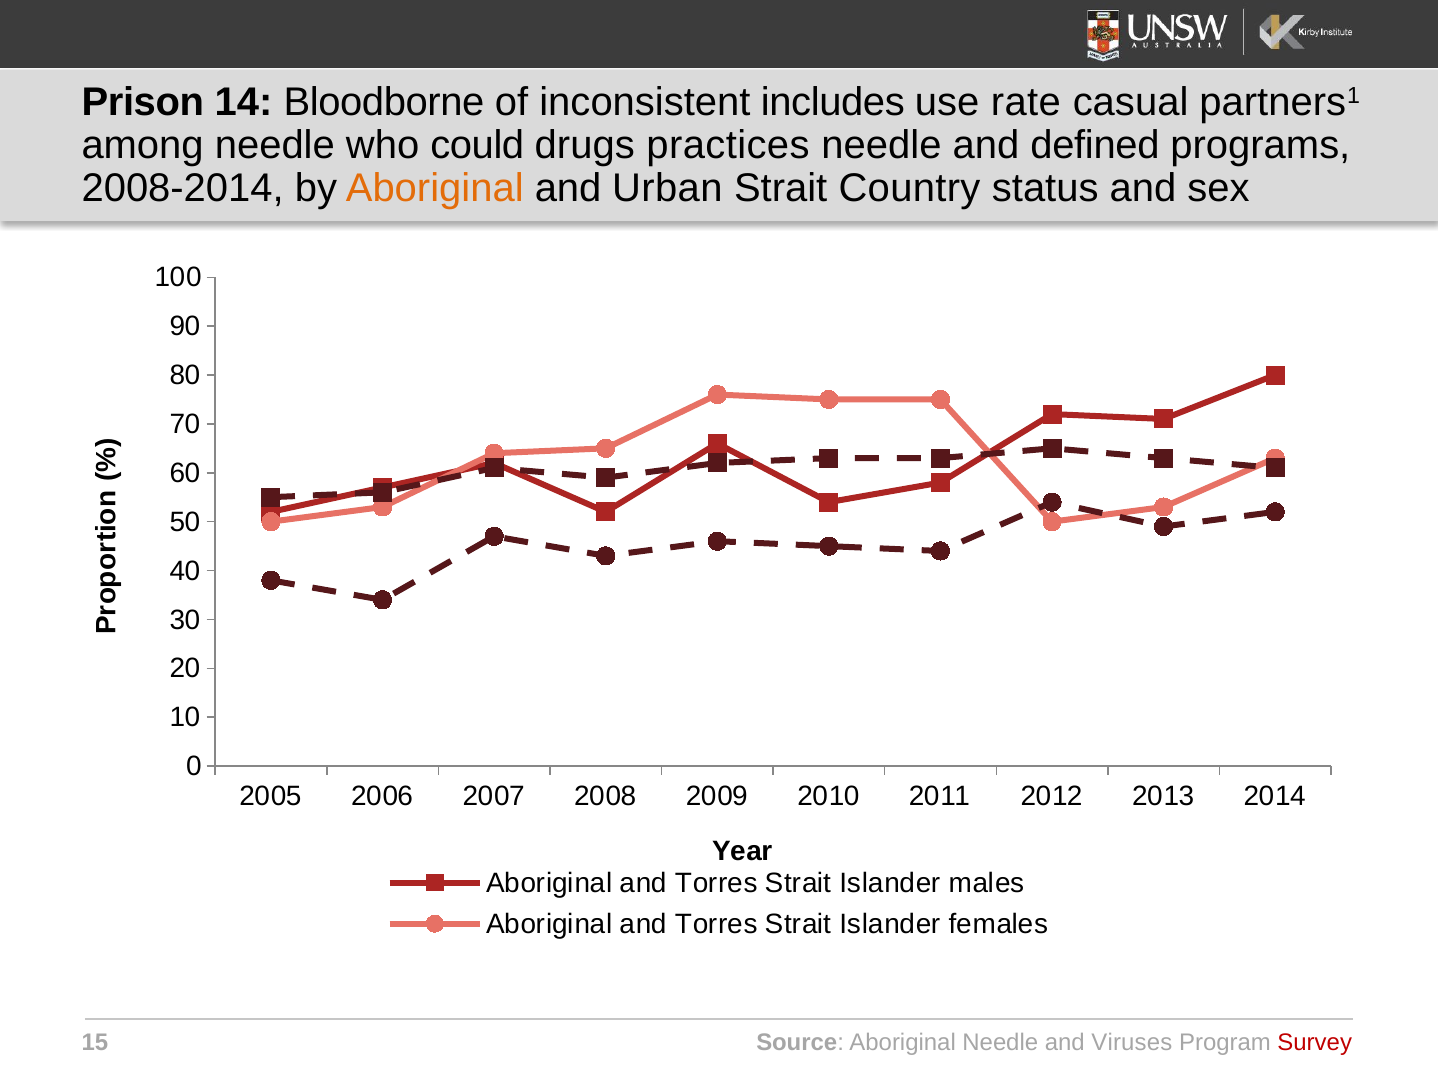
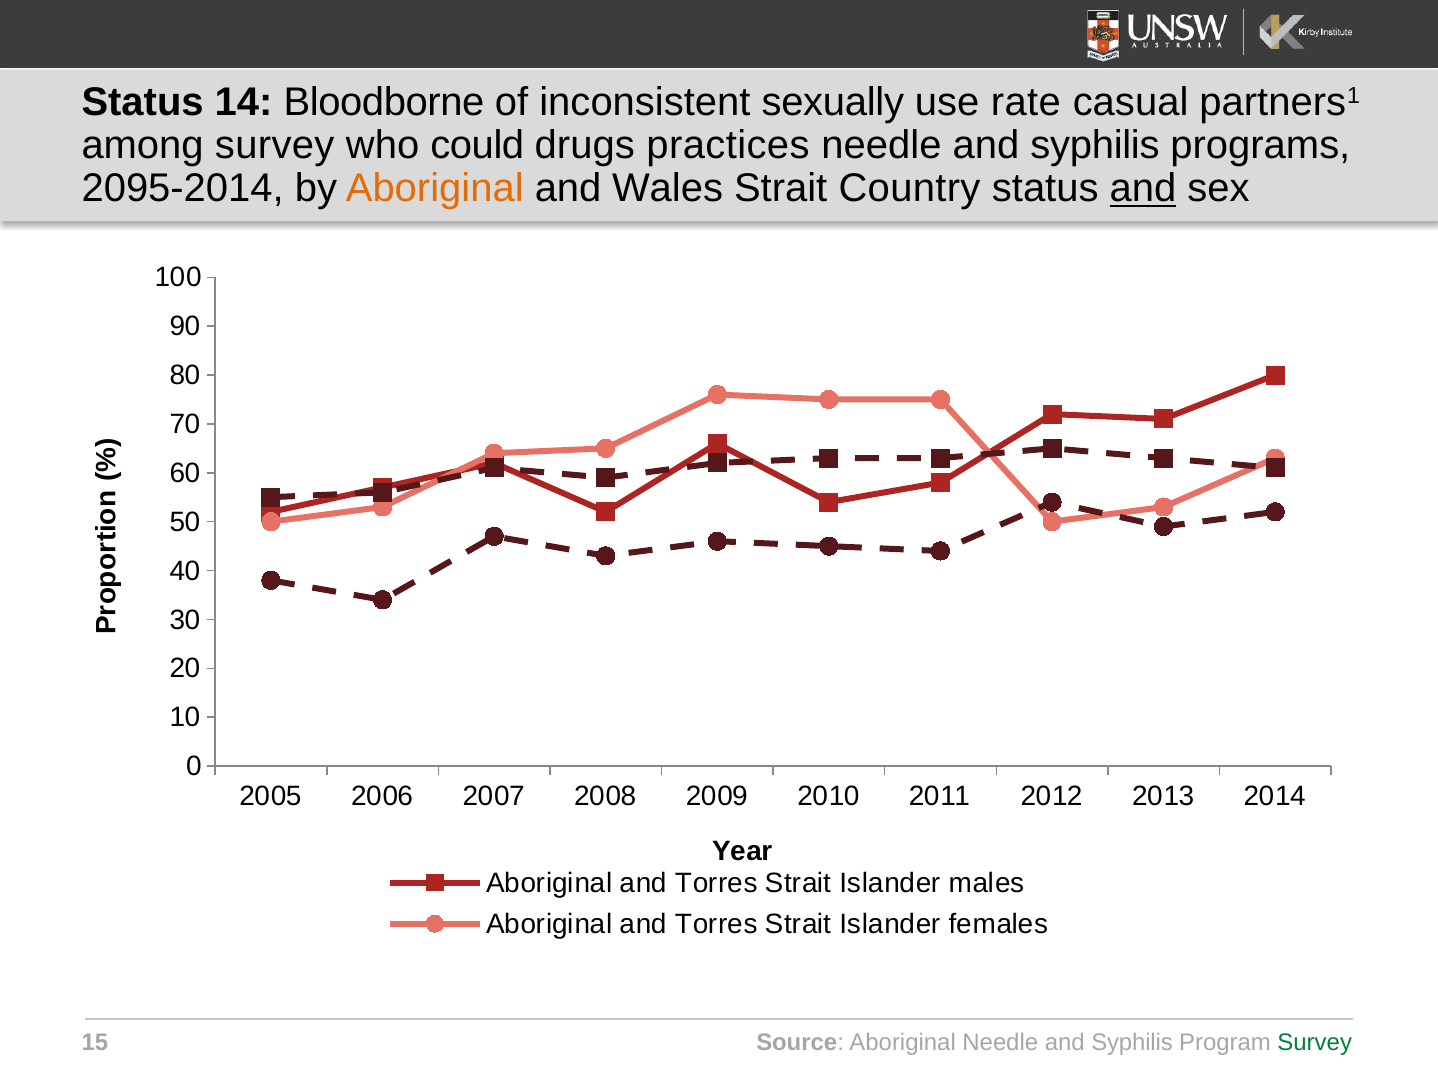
Prison: Prison -> Status (143, 102)
includes: includes -> sexually (833, 102)
among needle: needle -> survey (275, 145)
defined: defined -> syphilis (1095, 145)
2008-2014: 2008-2014 -> 2095-2014 (183, 189)
Urban: Urban -> Wales (668, 189)
and underline: none -> present (1143, 189)
Viruses: Viruses -> Syphilis (1132, 1042)
Survey colour: red -> green (1315, 1042)
